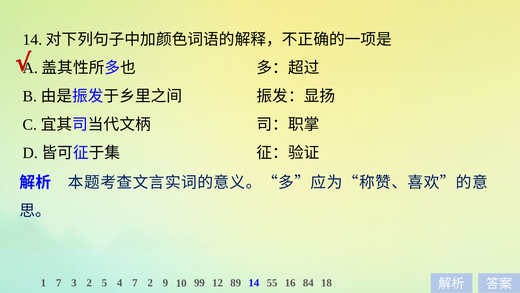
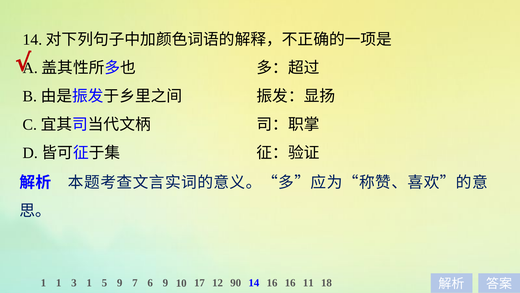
1 7: 7 -> 1 (59, 283)
3 2: 2 -> 1 (89, 283)
5 4: 4 -> 9 (120, 283)
7 2: 2 -> 6 (150, 283)
99: 99 -> 17 (199, 283)
89: 89 -> 90 (236, 283)
14 55: 55 -> 16 (272, 283)
84: 84 -> 11 (308, 283)
